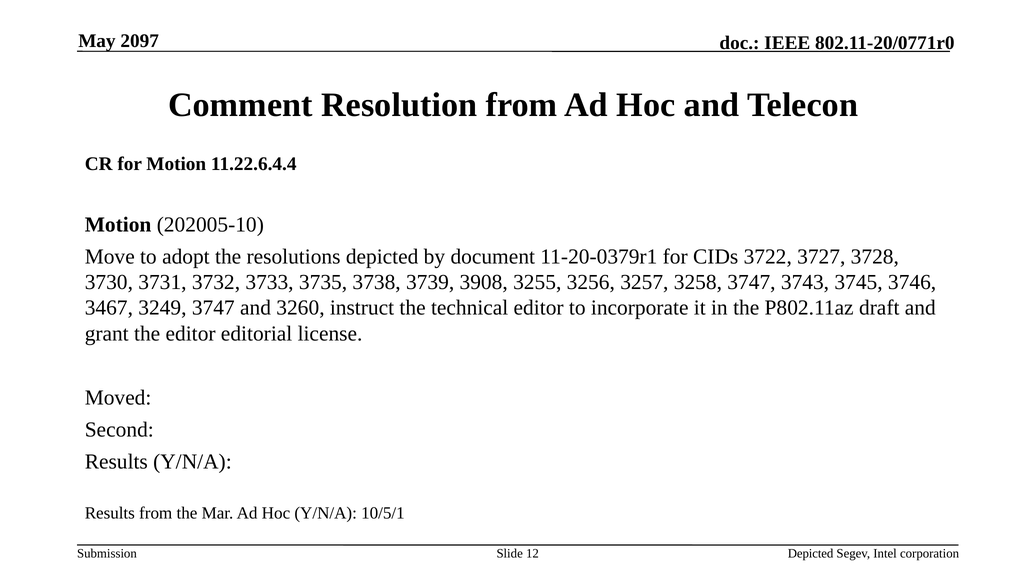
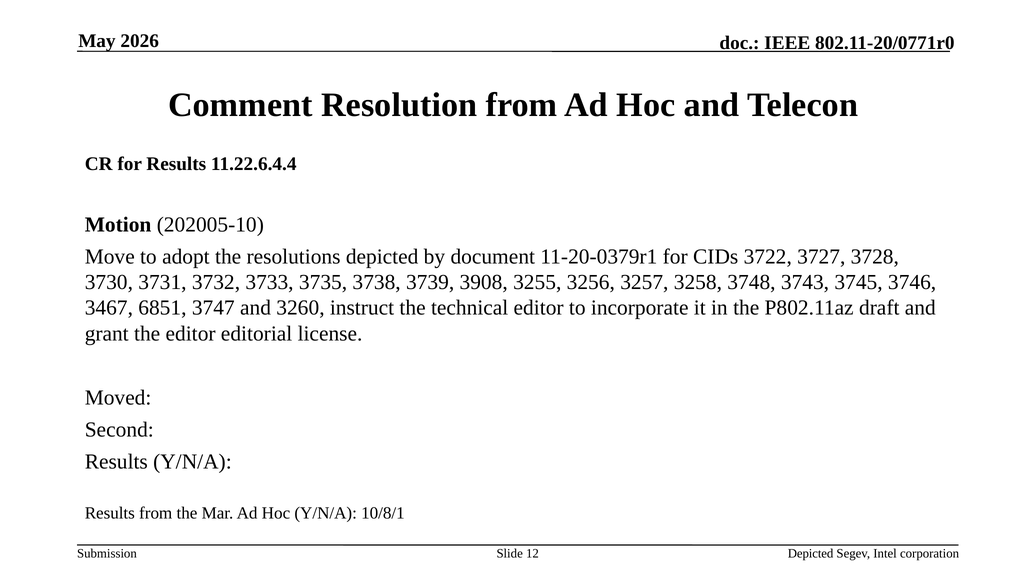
2097: 2097 -> 2026 (140, 41)
for Motion: Motion -> Results (176, 164)
3258 3747: 3747 -> 3748 (751, 283)
3249: 3249 -> 6851 (162, 308)
10/5/1: 10/5/1 -> 10/8/1 (383, 513)
